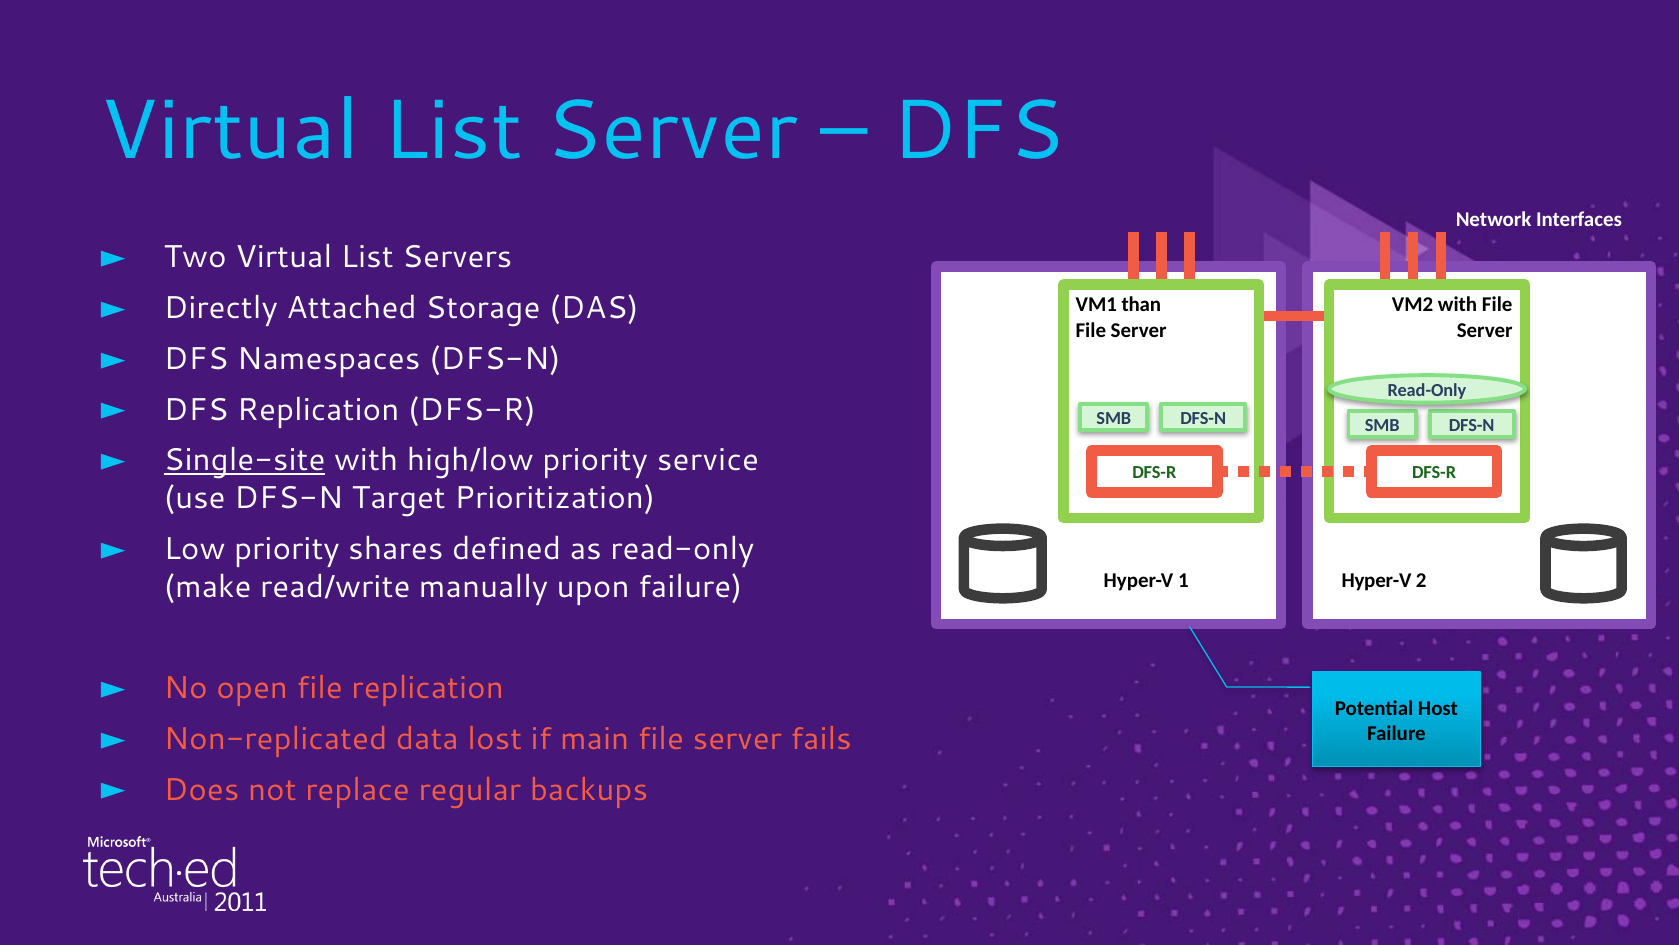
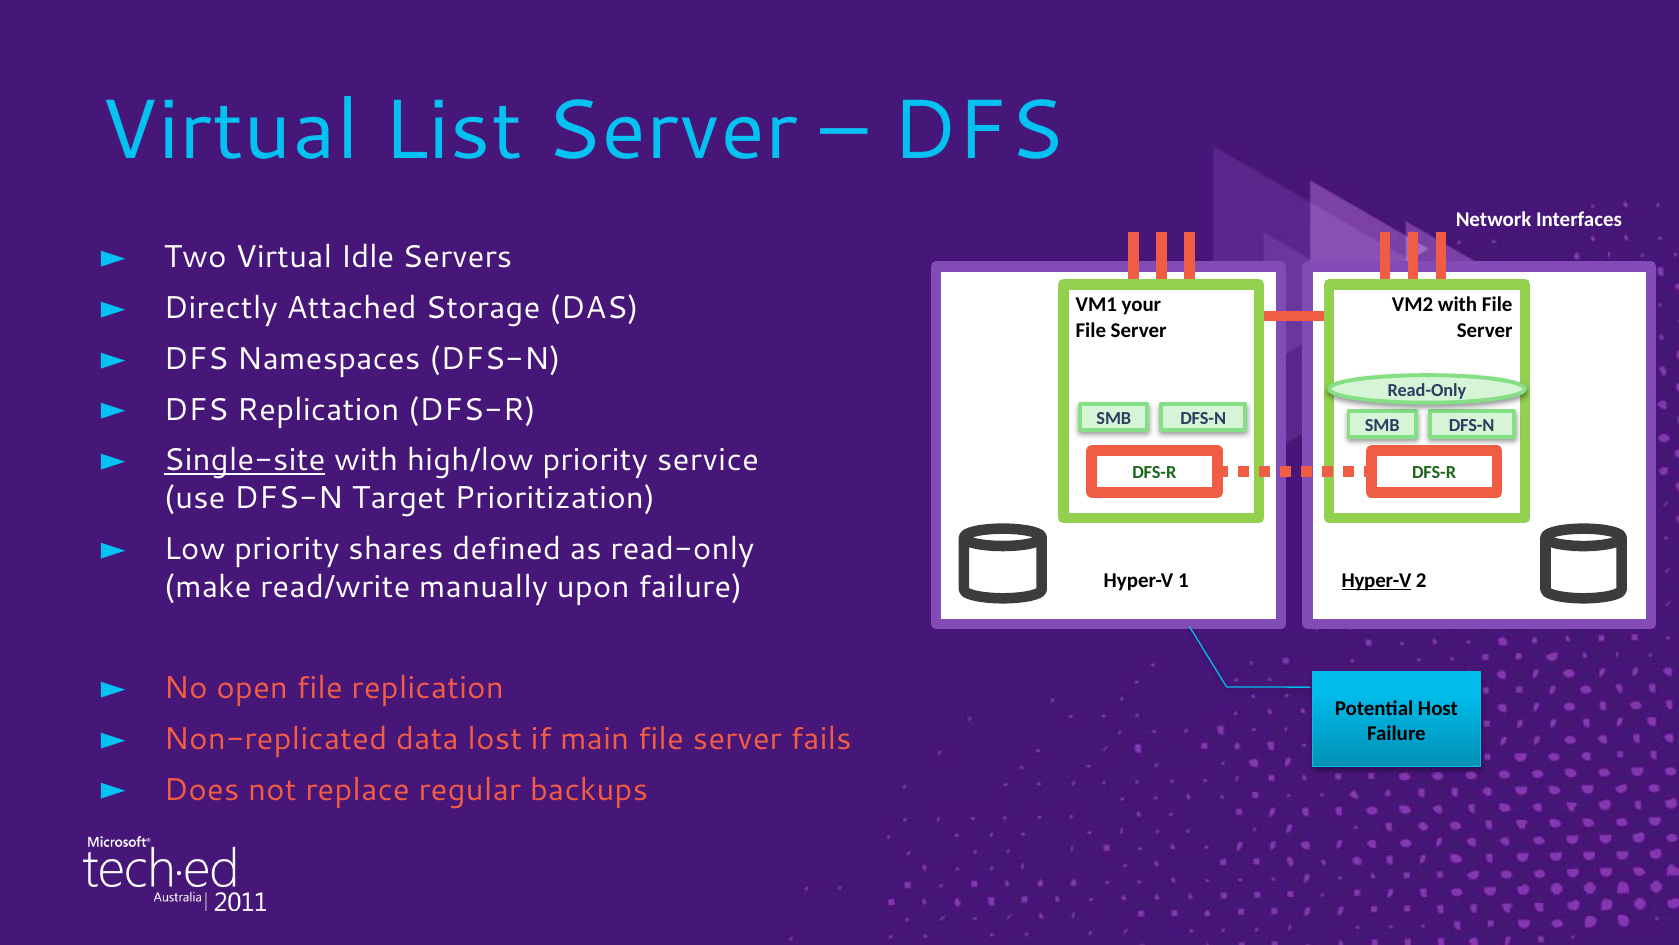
Two Virtual List: List -> Idle (367, 257)
than: than -> your (1141, 305)
Hyper-V underline: none -> present (1376, 580)
